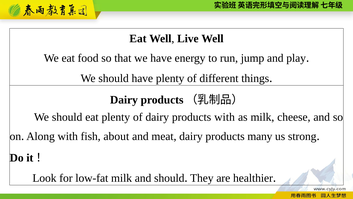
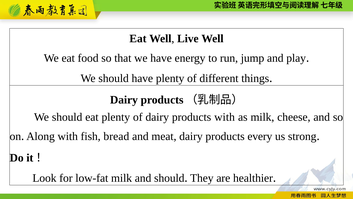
about: about -> bread (116, 136)
many: many -> every (260, 136)
